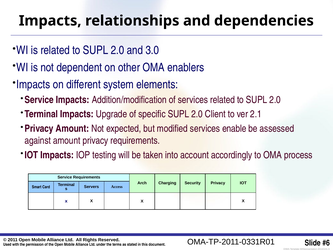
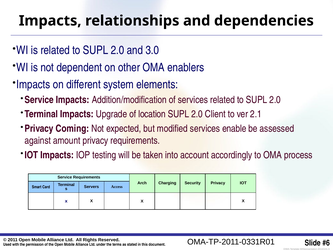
specific: specific -> location (152, 114)
Privacy Amount: Amount -> Coming (72, 129)
